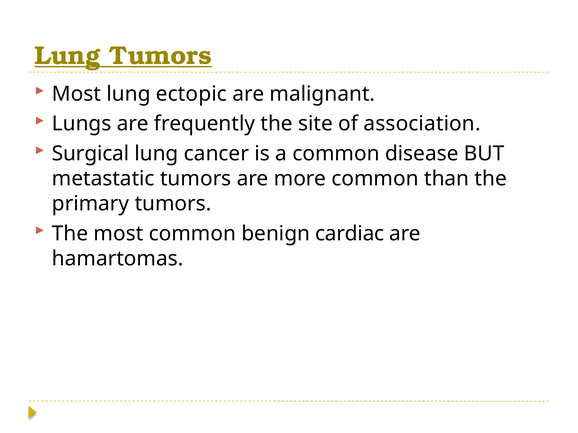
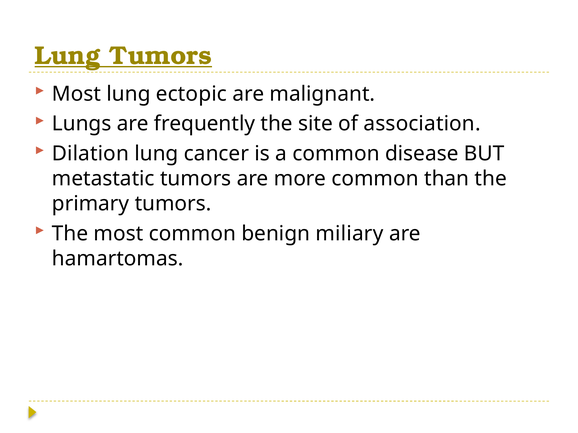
Surgical: Surgical -> Dilation (90, 154)
cardiac: cardiac -> miliary (349, 234)
